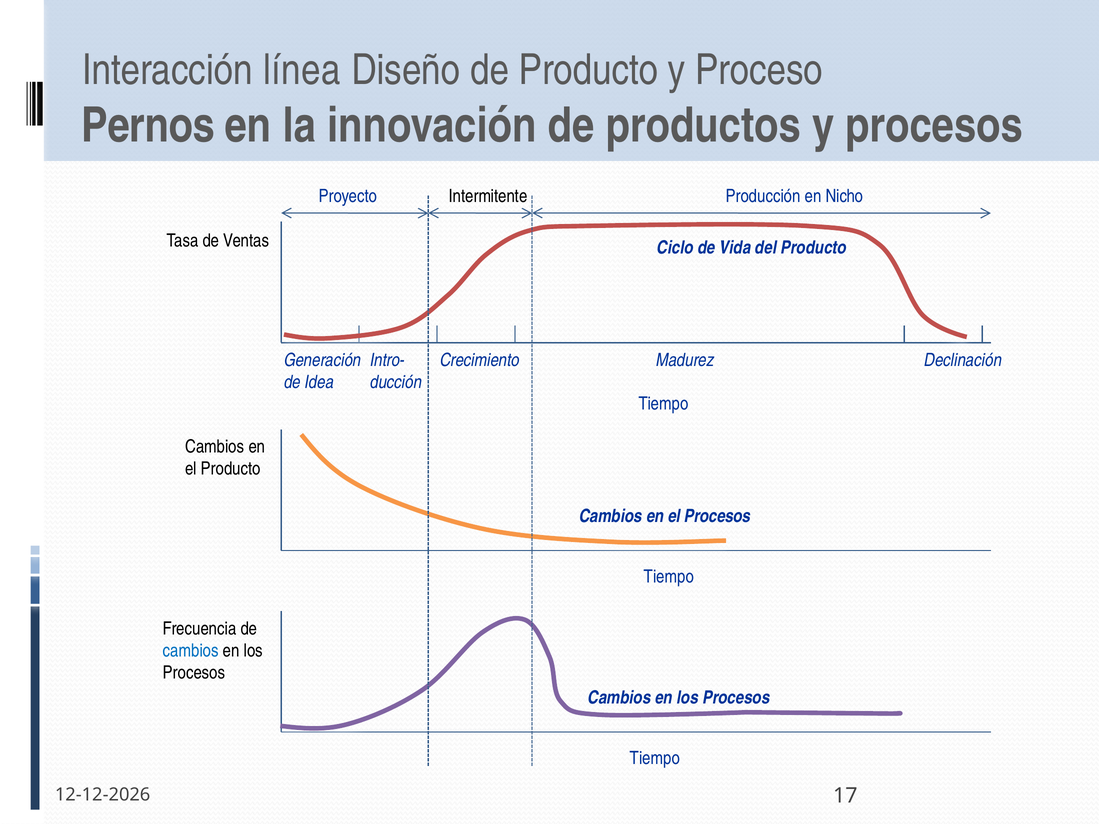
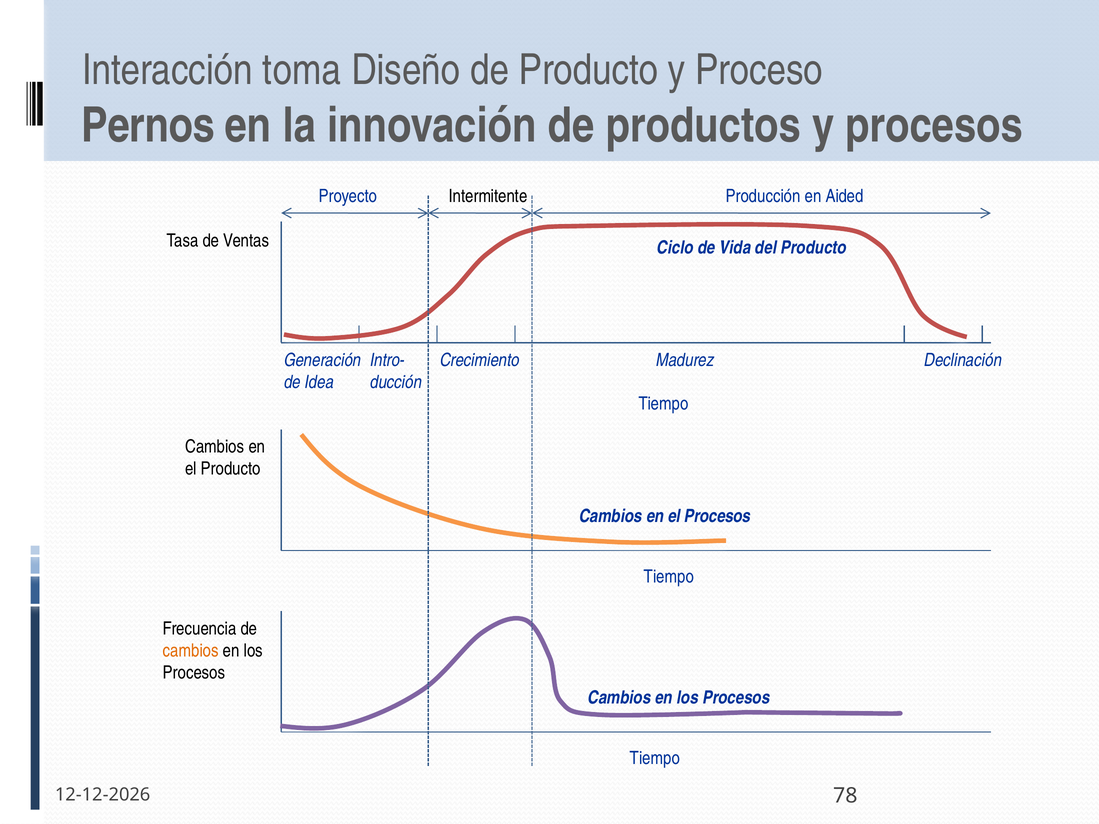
línea: línea -> toma (302, 70)
Nicho: Nicho -> Aided (845, 196)
cambios colour: blue -> orange (191, 651)
17: 17 -> 78 (845, 796)
